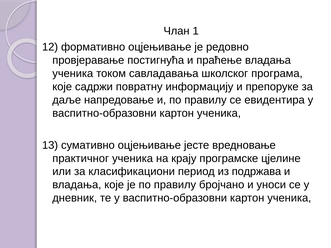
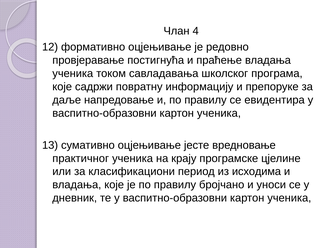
1: 1 -> 4 (196, 31)
подржава: подржава -> исходима (256, 172)
